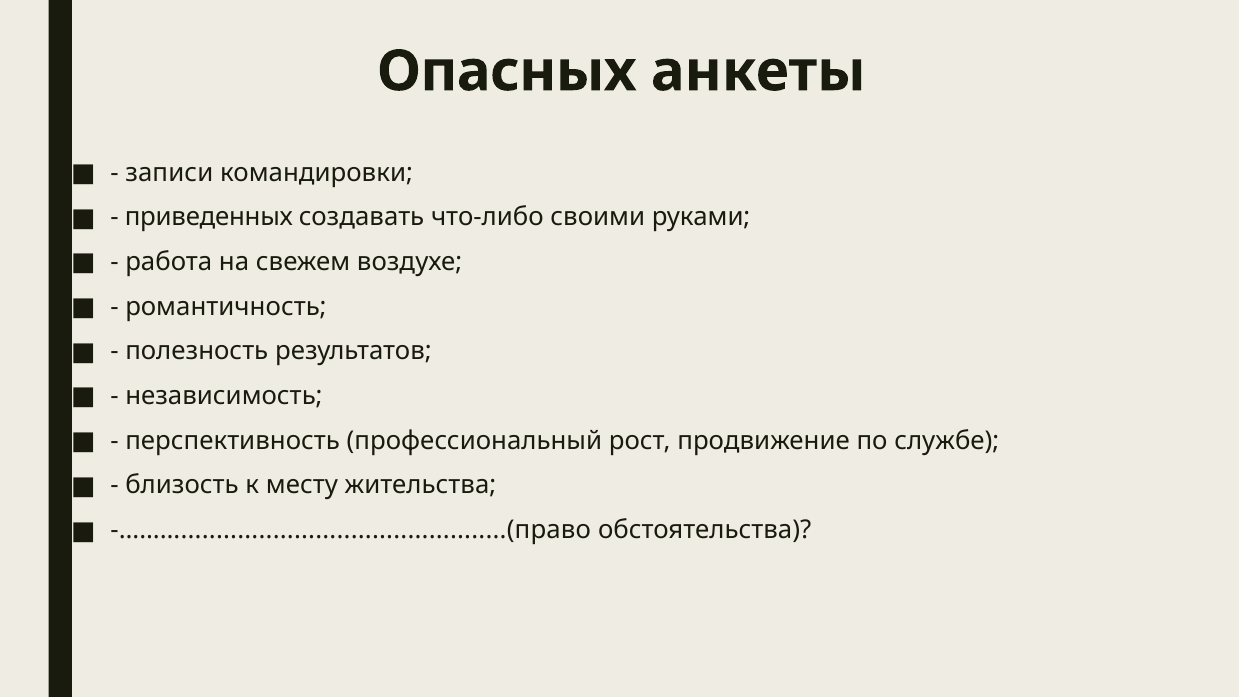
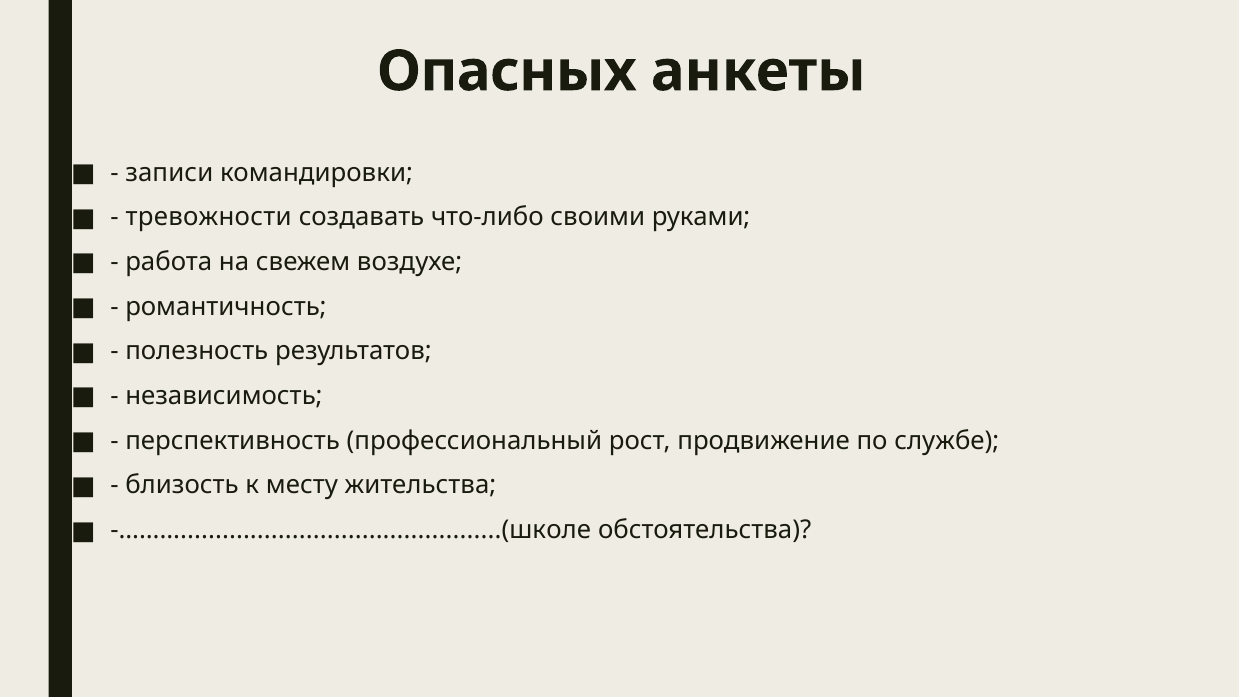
приведенных: приведенных -> тревожности (209, 217)
-………..............................................(право: -………..............................................(право -> -………..............................................(школе (351, 530)
